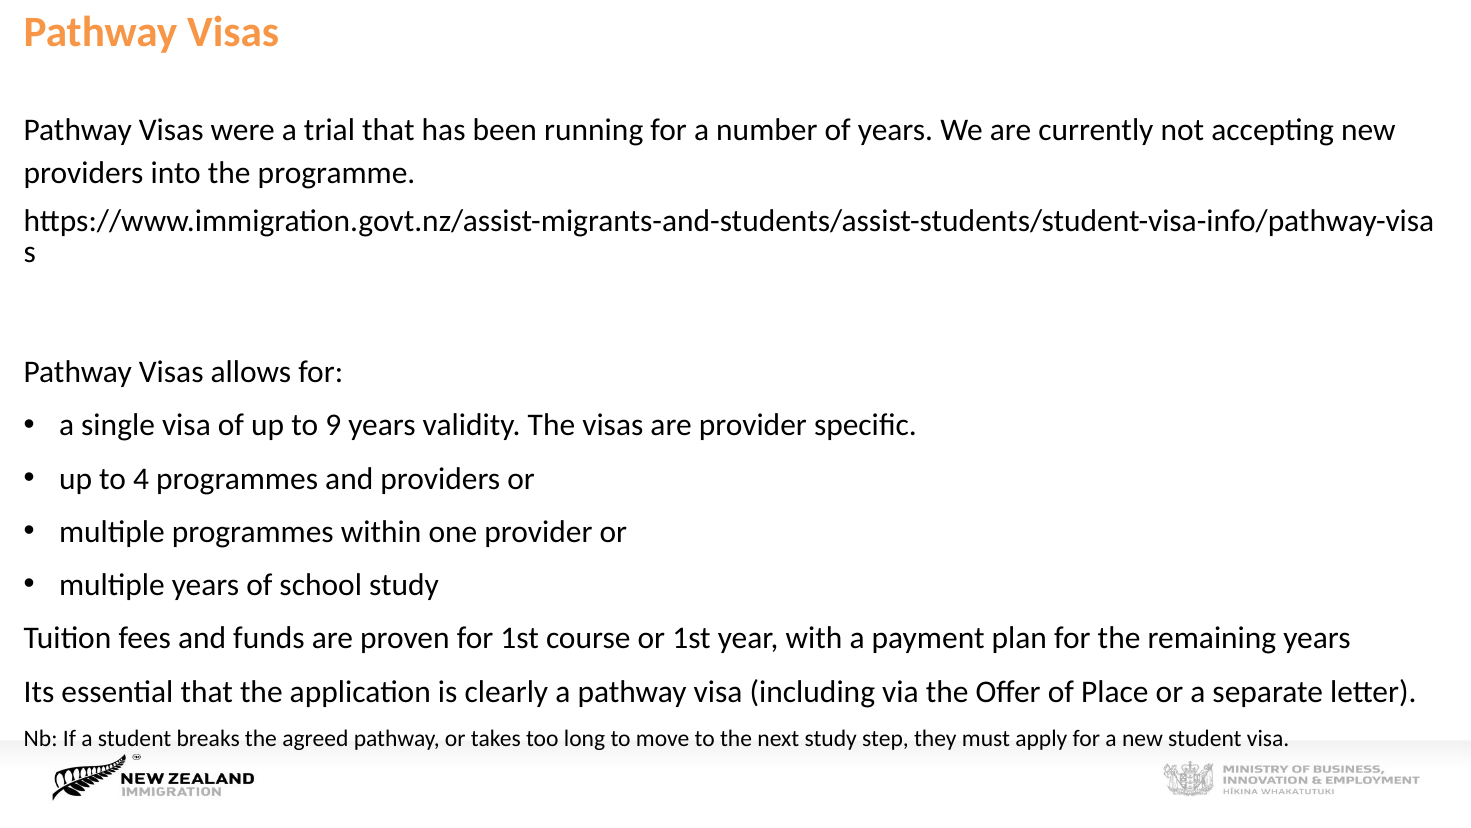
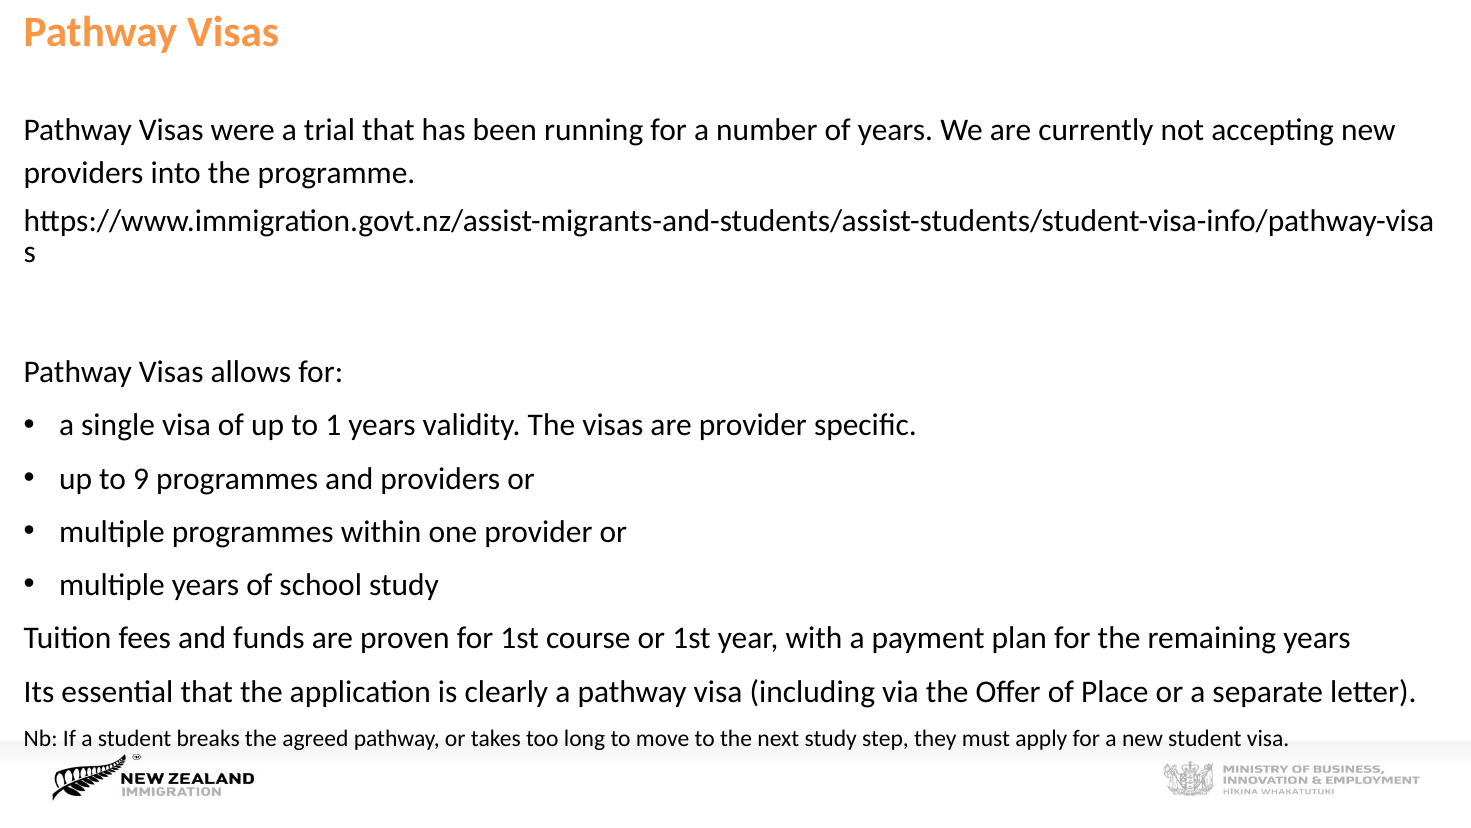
9: 9 -> 1 (333, 425)
4: 4 -> 9 (141, 478)
